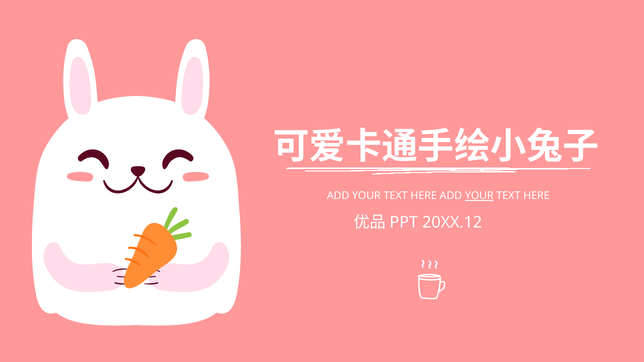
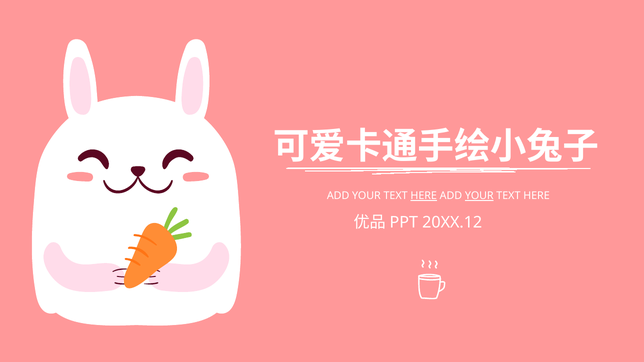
HERE underline: none -> present (424, 196)
